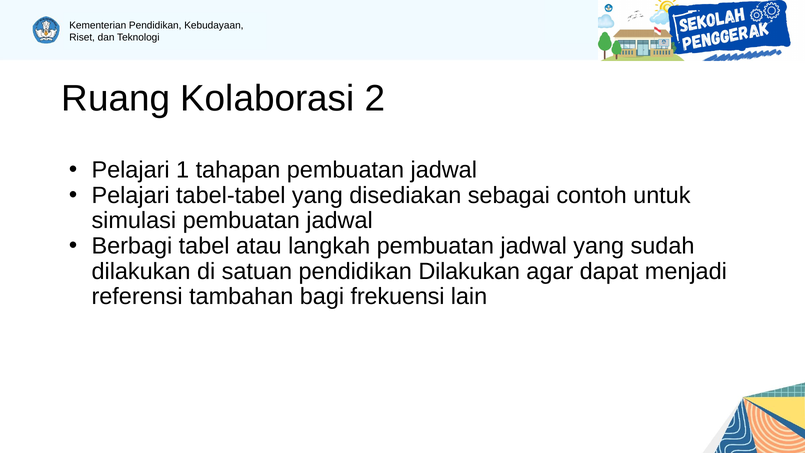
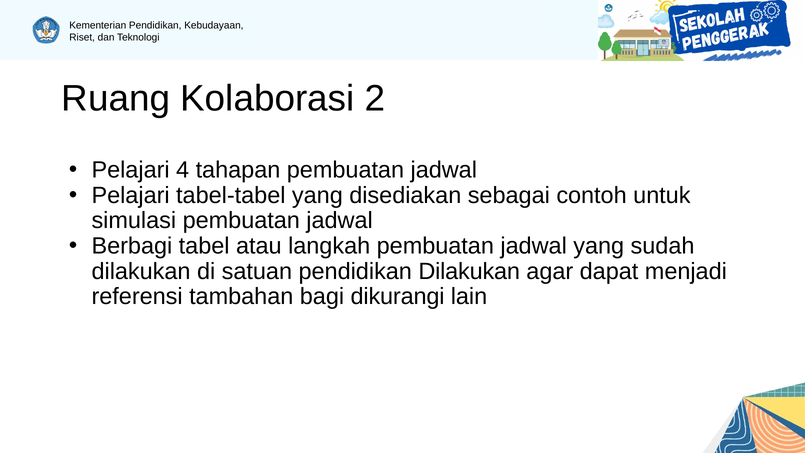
1: 1 -> 4 (183, 170)
frekuensi: frekuensi -> dikurangi (398, 296)
